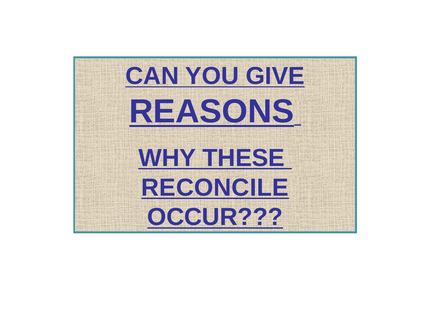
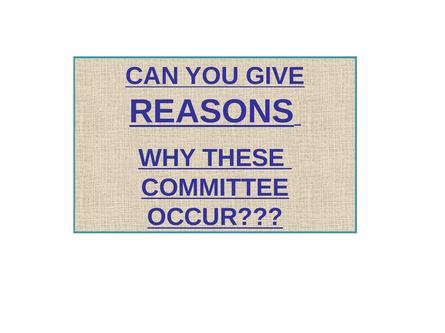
RECONCILE: RECONCILE -> COMMITTEE (215, 188)
